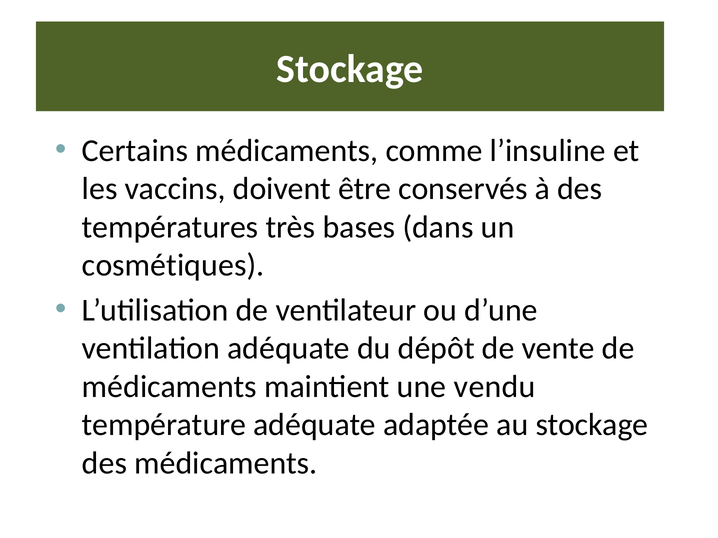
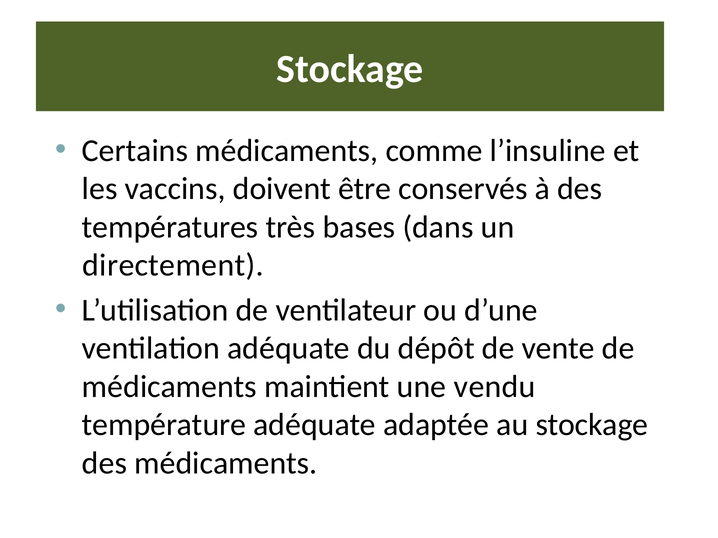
cosmétiques: cosmétiques -> directement (173, 266)
